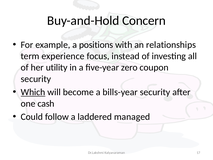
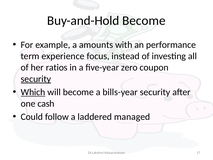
Buy-and-Hold Concern: Concern -> Become (144, 21)
positions: positions -> amounts (96, 45)
relationships: relationships -> performance (171, 45)
utility: utility -> ratios (57, 67)
security underline: none -> present (36, 79)
